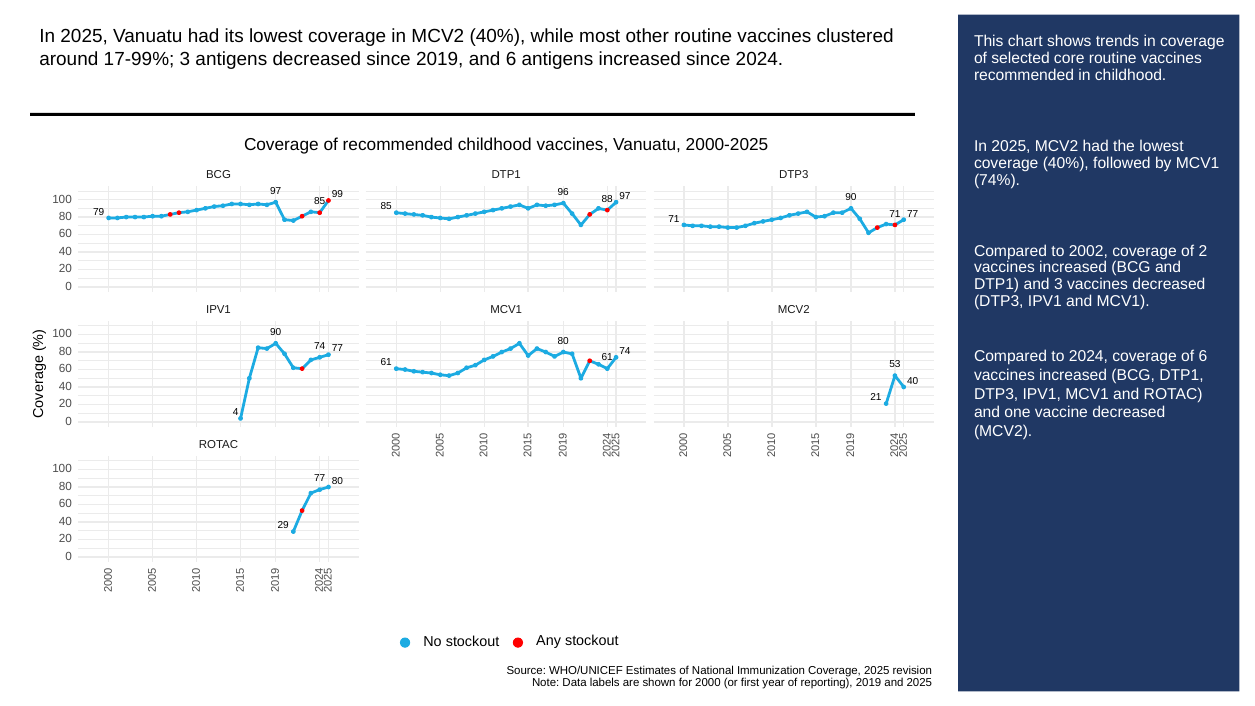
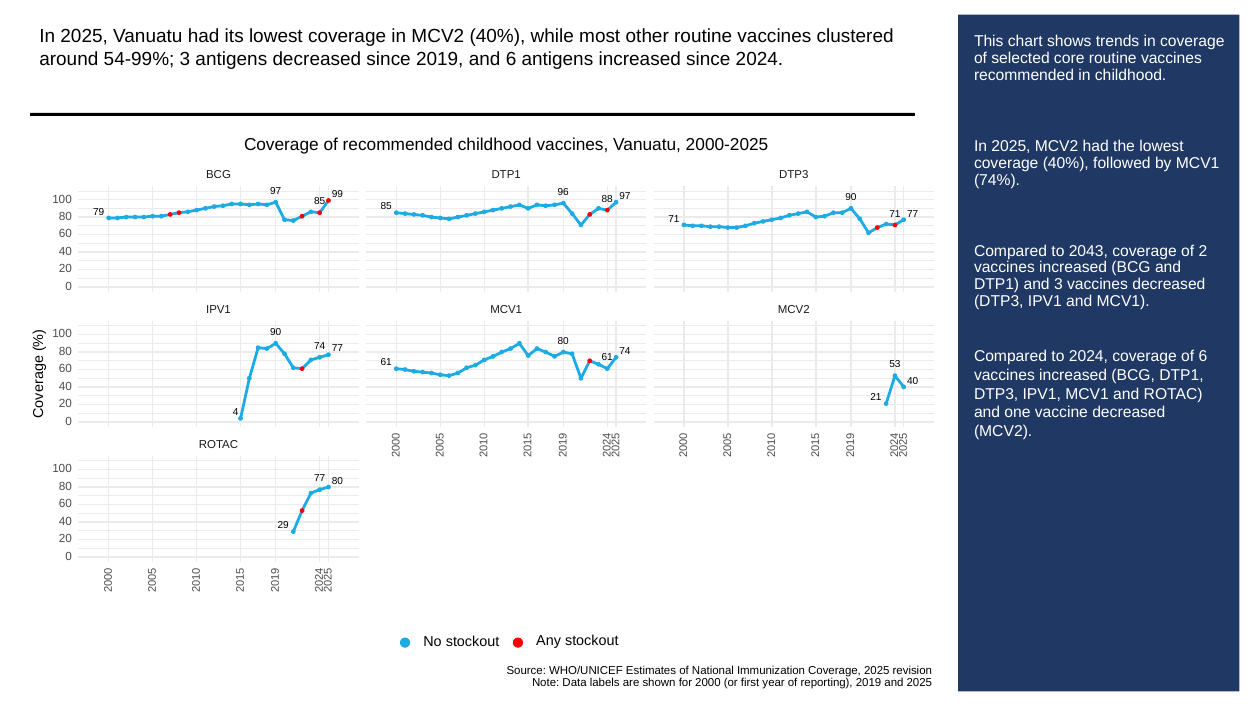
17-99%: 17-99% -> 54-99% (139, 59)
2002: 2002 -> 2043 (1088, 251)
